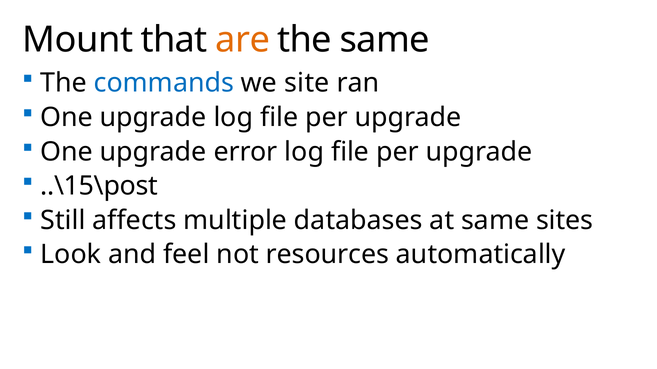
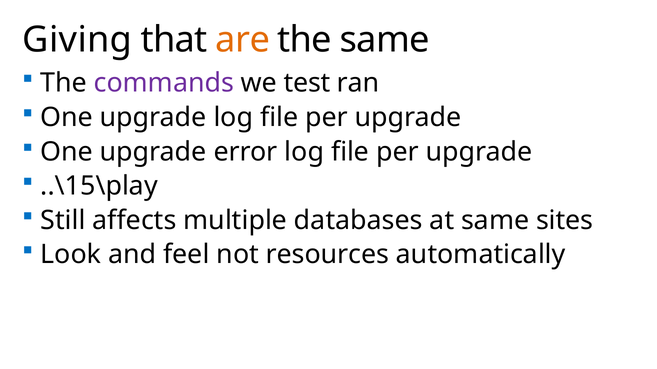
Mount: Mount -> Giving (77, 40)
commands colour: blue -> purple (164, 83)
site: site -> test (307, 83)
..\15\post: ..\15\post -> ..\15\play (99, 186)
